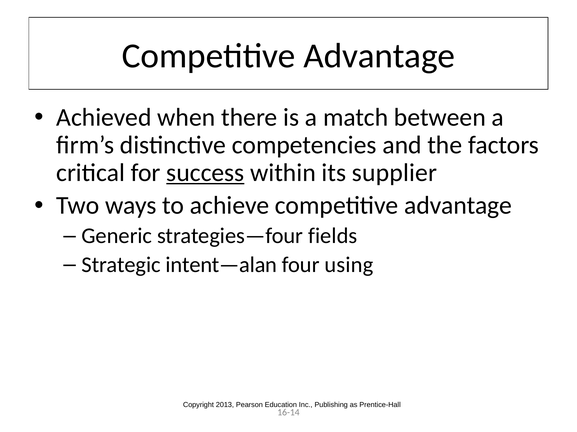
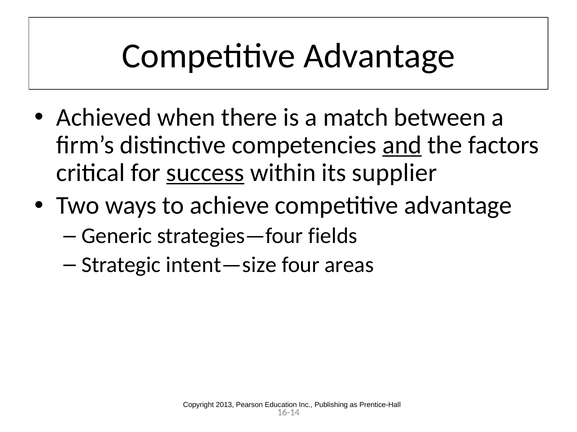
and underline: none -> present (402, 145)
intent—alan: intent—alan -> intent—size (221, 265)
using: using -> areas (349, 265)
